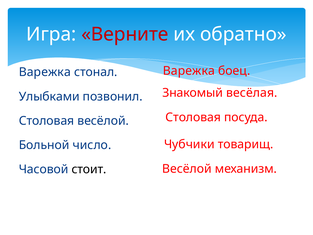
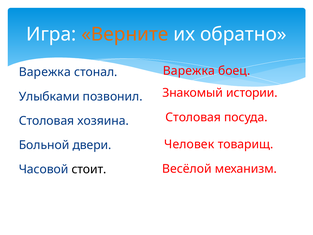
Верните colour: red -> orange (125, 34)
весёлая: весёлая -> истории (252, 93)
Столовая весёлой: весёлой -> хозяина (103, 121)
Чубчики: Чубчики -> Человек (189, 144)
число: число -> двери (92, 145)
